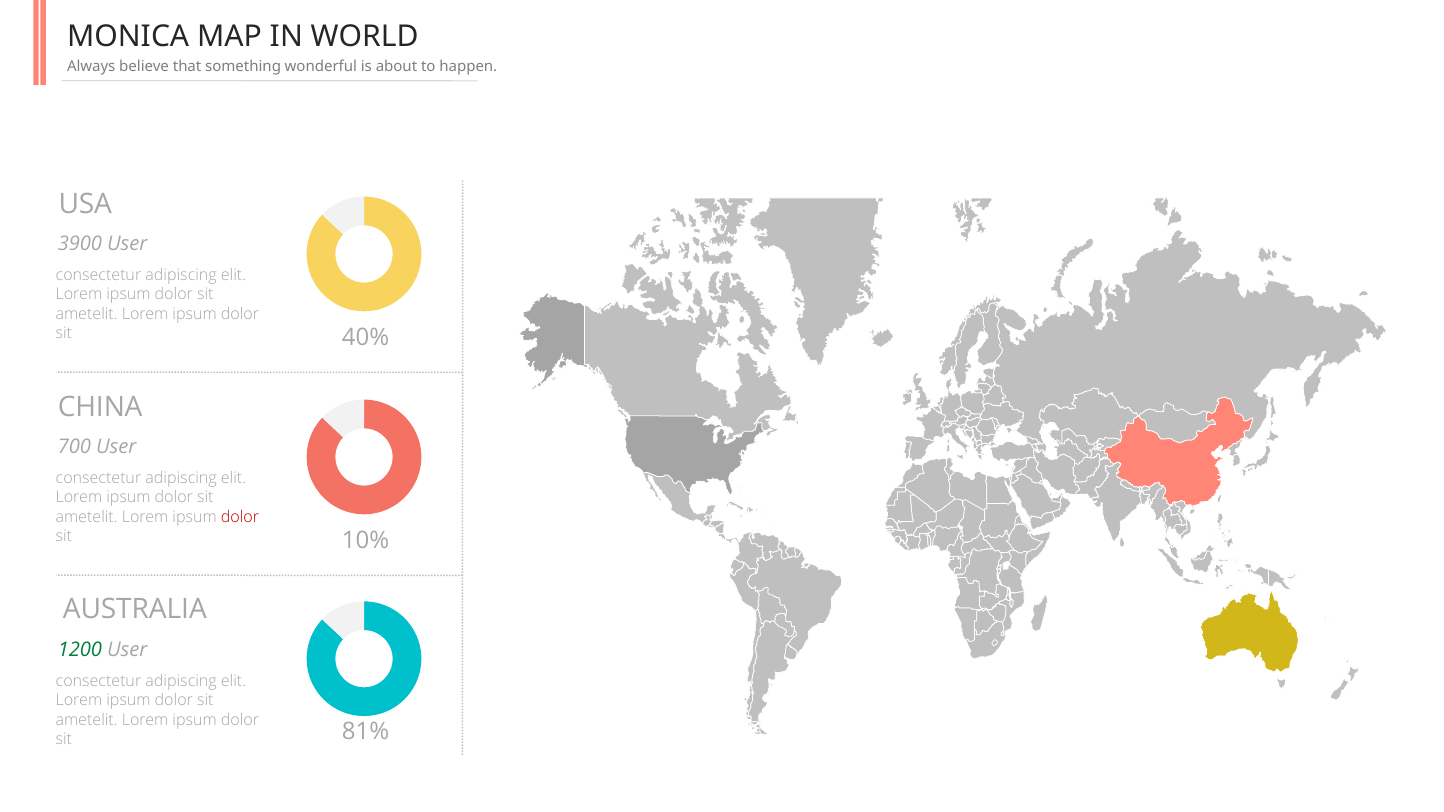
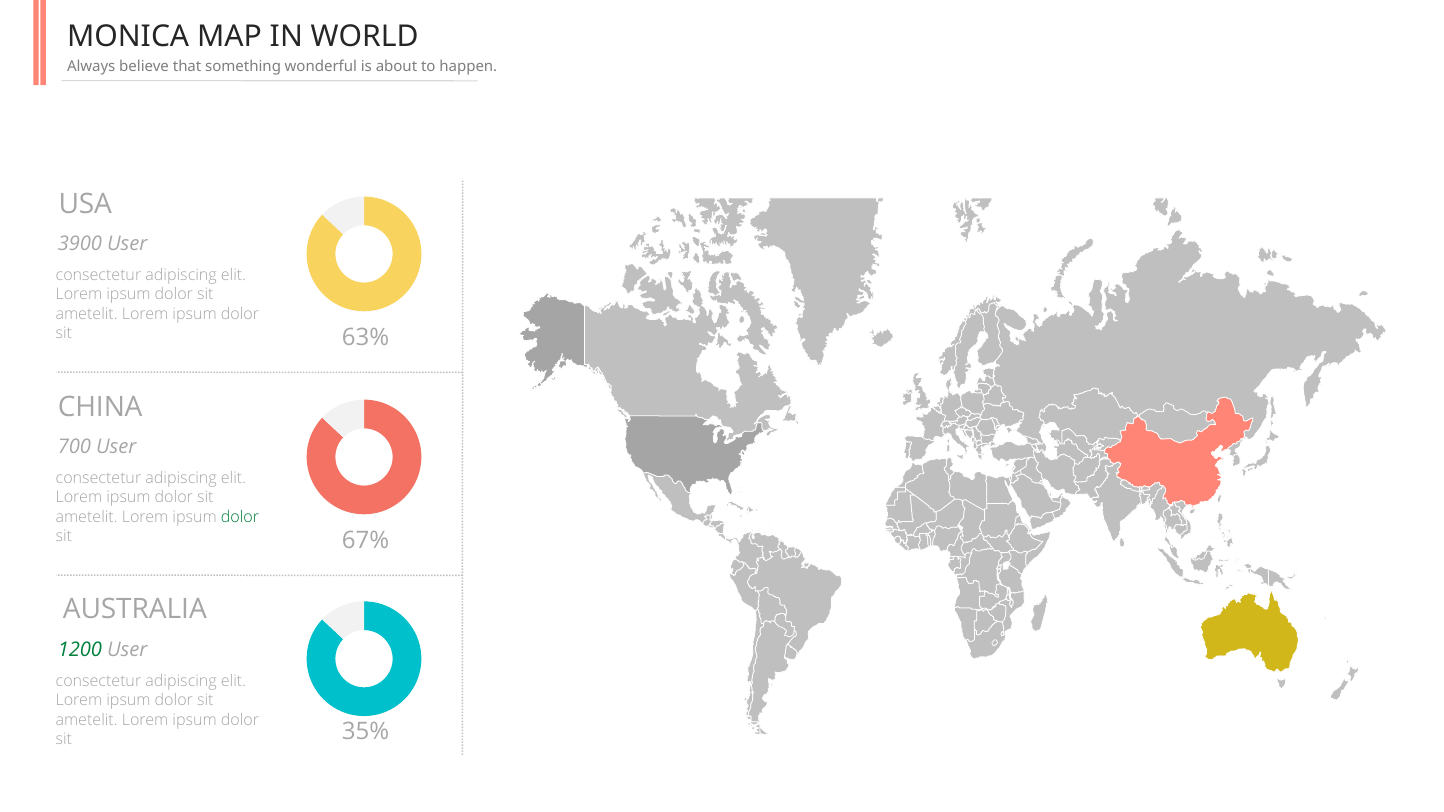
40%: 40% -> 63% (366, 337)
dolor colour: red -> green (240, 517)
10%: 10% -> 67% (366, 540)
81%: 81% -> 35% (366, 732)
